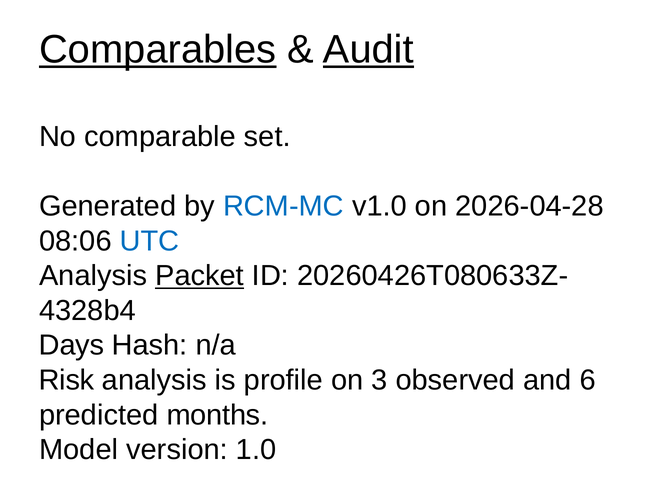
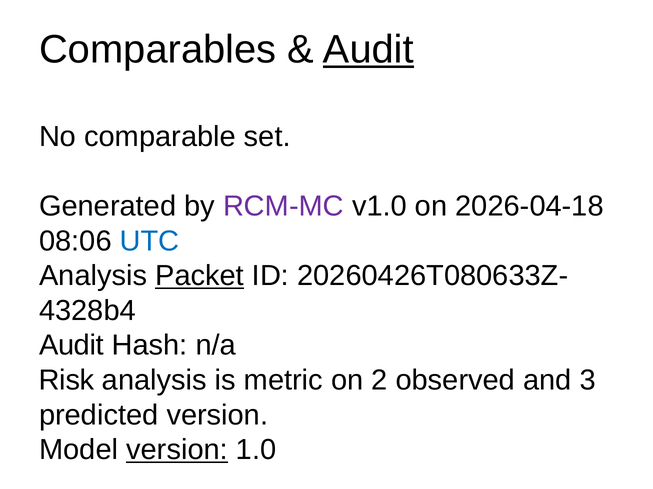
Comparables underline: present -> none (158, 50)
RCM-MC colour: blue -> purple (283, 207)
2026-04-28: 2026-04-28 -> 2026-04-18 (530, 207)
Days: Days -> Audit (71, 346)
profile: profile -> metric (283, 381)
3: 3 -> 2 (380, 381)
6: 6 -> 3 (588, 381)
predicted months: months -> version (217, 416)
version underline: none -> present (177, 450)
